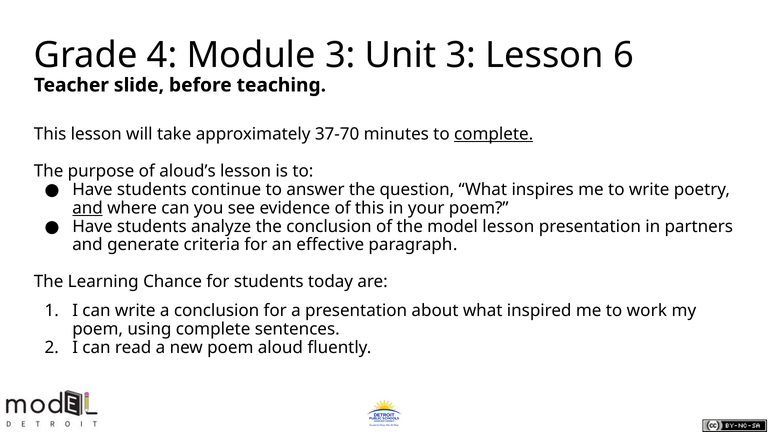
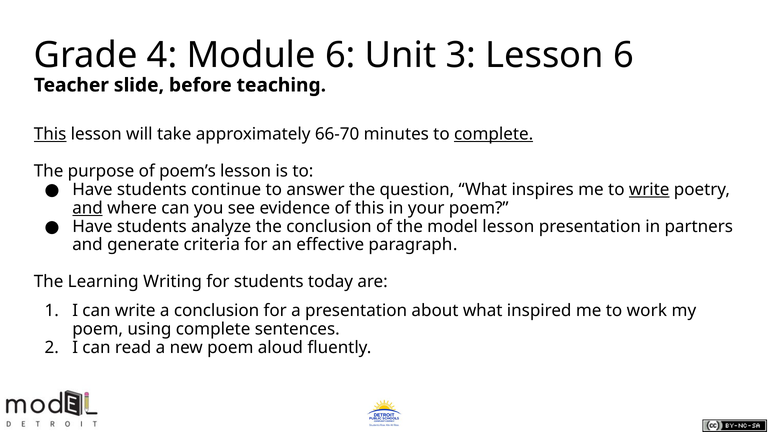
Module 3: 3 -> 6 (340, 55)
This underline: none -> present (50, 134)
37-70: 37-70 -> 66-70 (337, 134)
aloud’s: aloud’s -> poem’s (188, 171)
write underline: none -> present (649, 190)
Chance: Chance -> Writing (173, 282)
